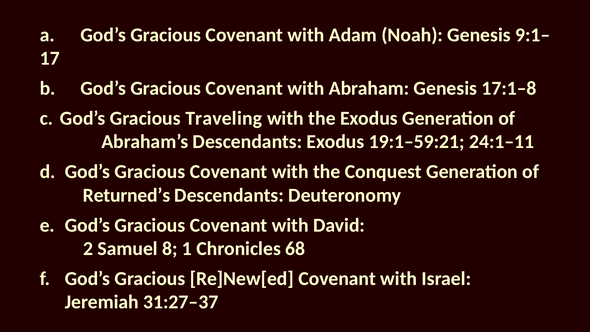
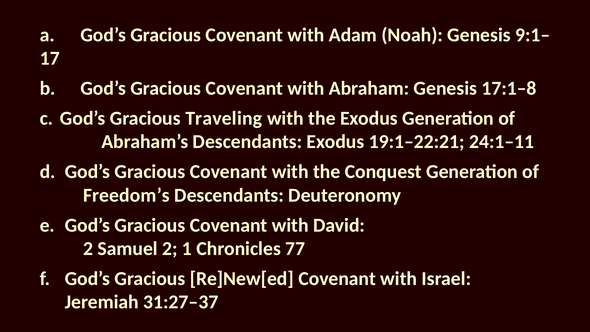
19:1–59:21: 19:1–59:21 -> 19:1–22:21 (417, 142)
Returned’s: Returned’s -> Freedom’s (126, 195)
Samuel 8: 8 -> 2 (170, 248)
68: 68 -> 77 (295, 248)
